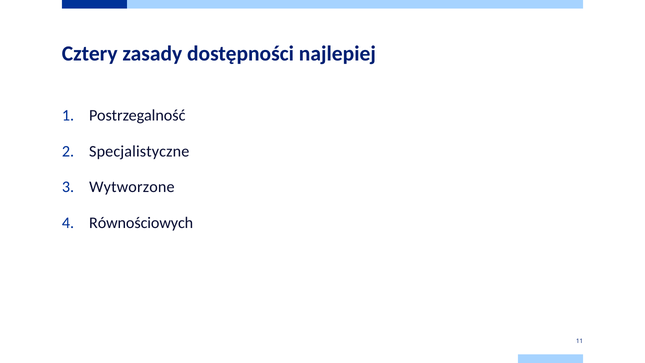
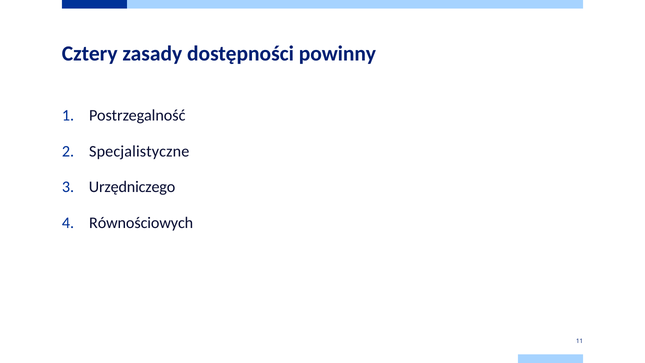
najlepiej: najlepiej -> powinny (337, 54)
Wytworzone: Wytworzone -> Urzędniczego (132, 187)
